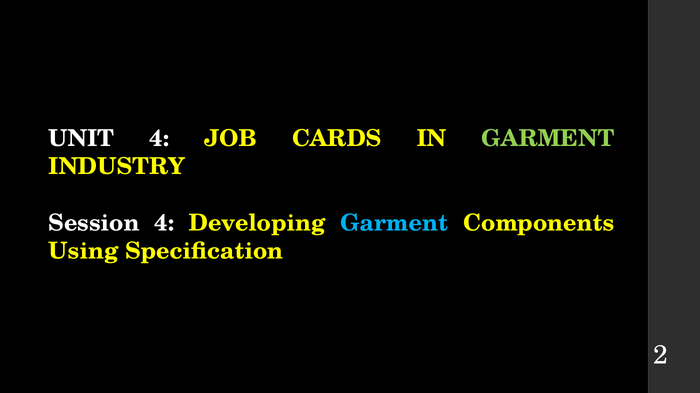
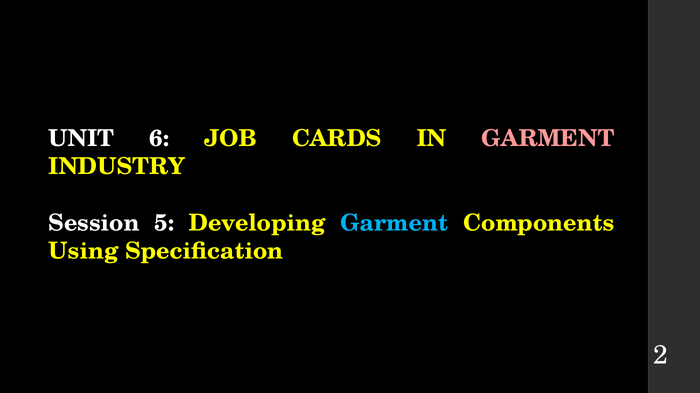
UNIT 4: 4 -> 6 (159, 139)
GARMENT colour: light green -> pink (548, 139)
Session 4: 4 -> 5 (164, 224)
